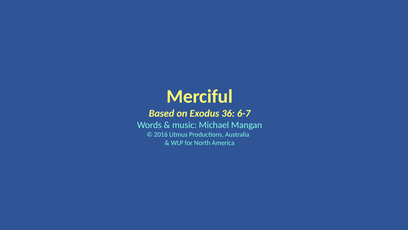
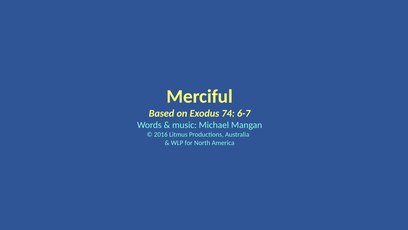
36: 36 -> 74 (228, 113)
